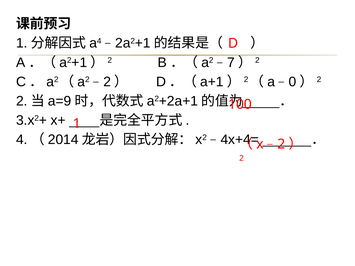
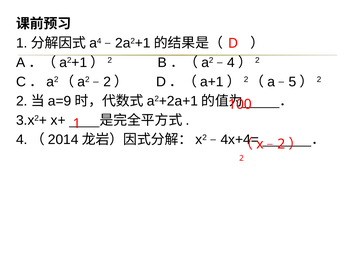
7: 7 -> 4 (231, 63)
0: 0 -> 5 (293, 82)
